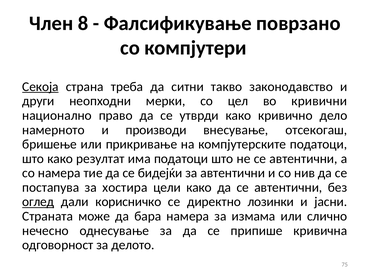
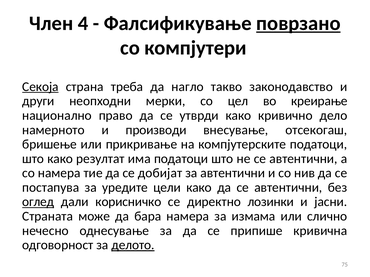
8: 8 -> 4 (83, 23)
поврзано underline: none -> present (298, 23)
ситни: ситни -> нагло (188, 87)
кривични: кривични -> креирање (319, 101)
бидејќи: бидејќи -> добијат (160, 173)
хостира: хостира -> уредите (125, 188)
делото underline: none -> present (133, 245)
